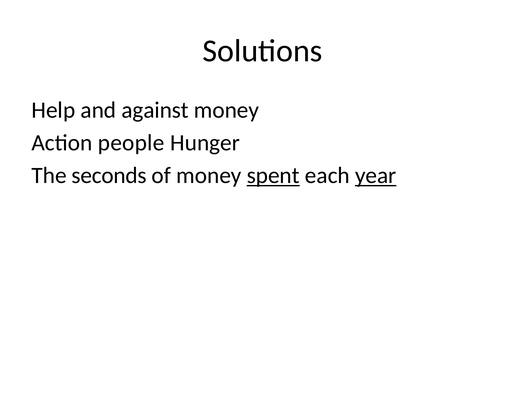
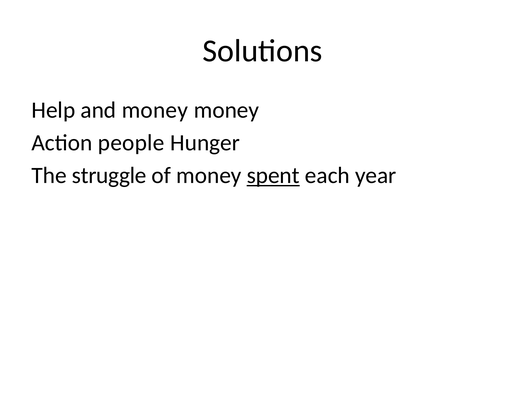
and against: against -> money (155, 110)
seconds: seconds -> struggle (109, 175)
year underline: present -> none (376, 175)
